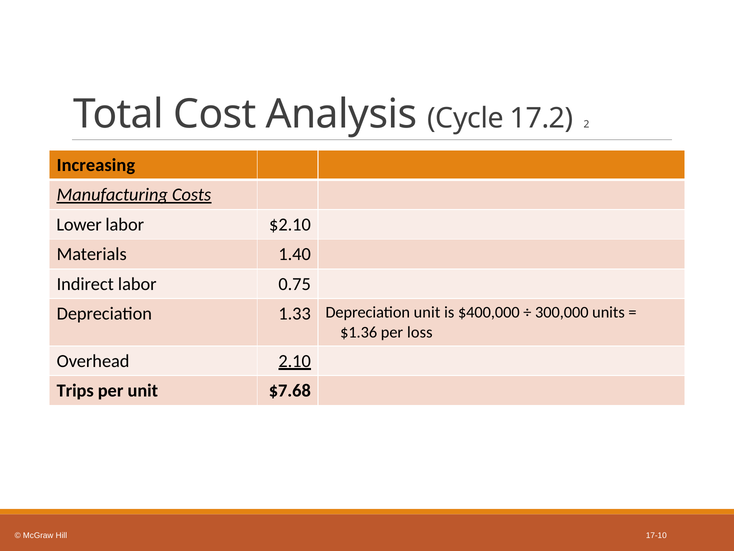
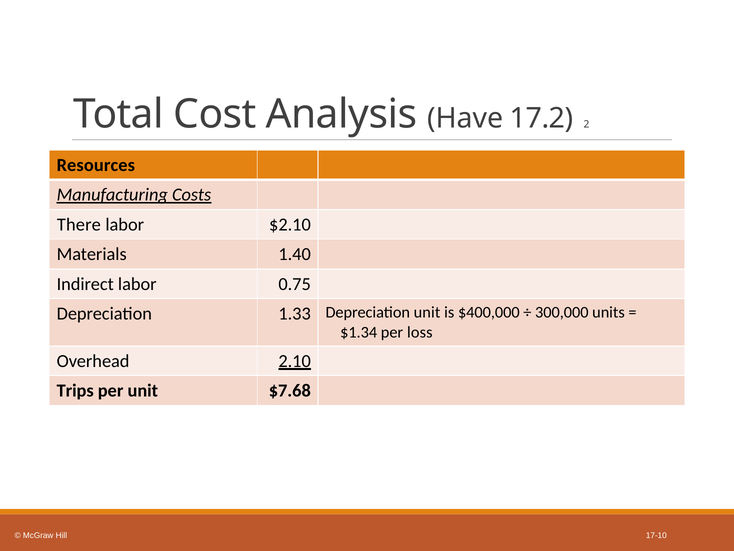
Cycle: Cycle -> Have (465, 118)
Increasing: Increasing -> Resources (96, 165)
Lower: Lower -> There (79, 224)
$1.36: $1.36 -> $1.34 (359, 332)
